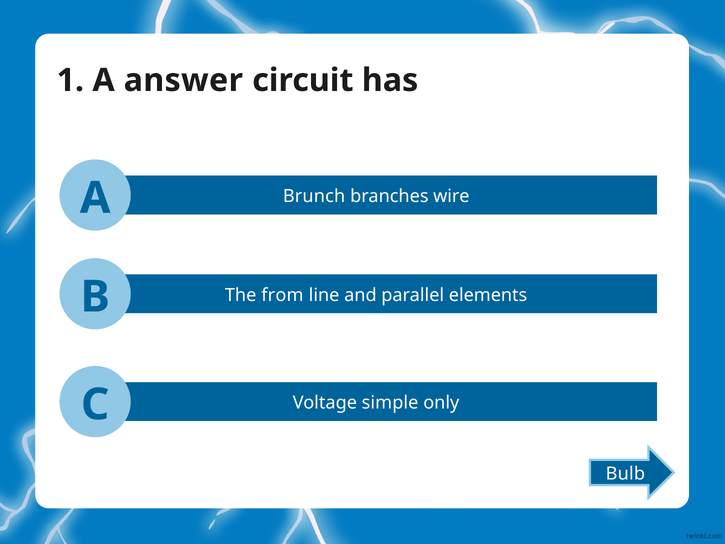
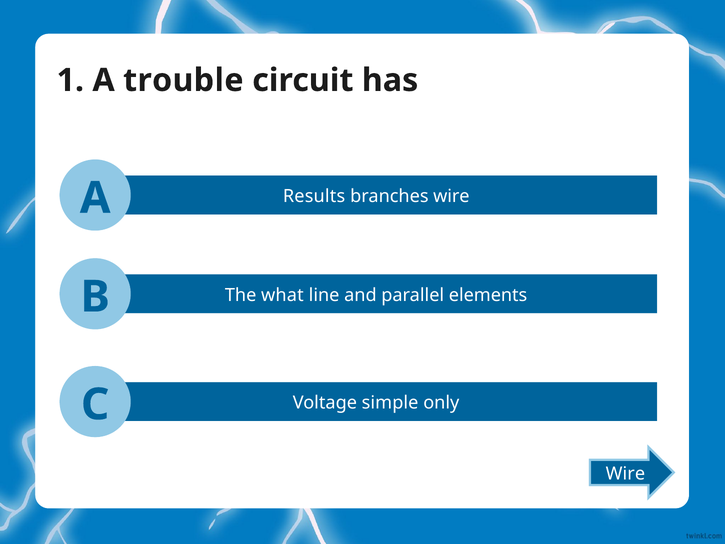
answer: answer -> trouble (183, 80)
Brunch: Brunch -> Results (314, 196)
from: from -> what (282, 295)
Bulb: Bulb -> Wire (625, 473)
